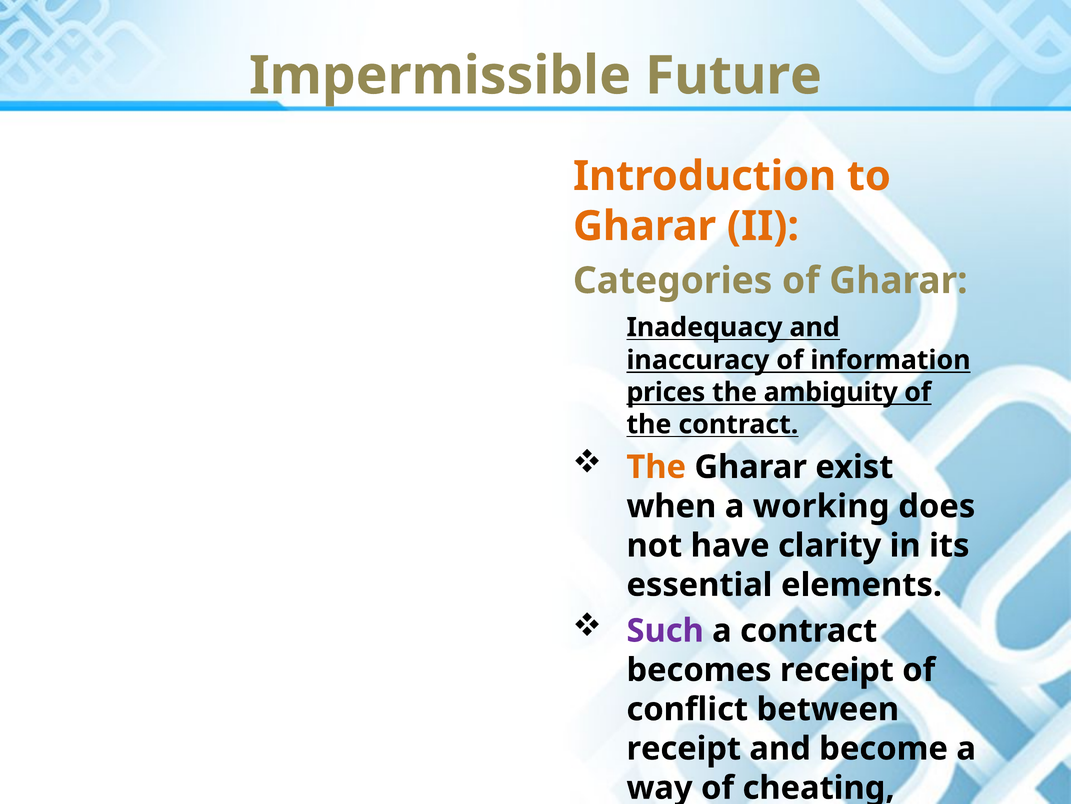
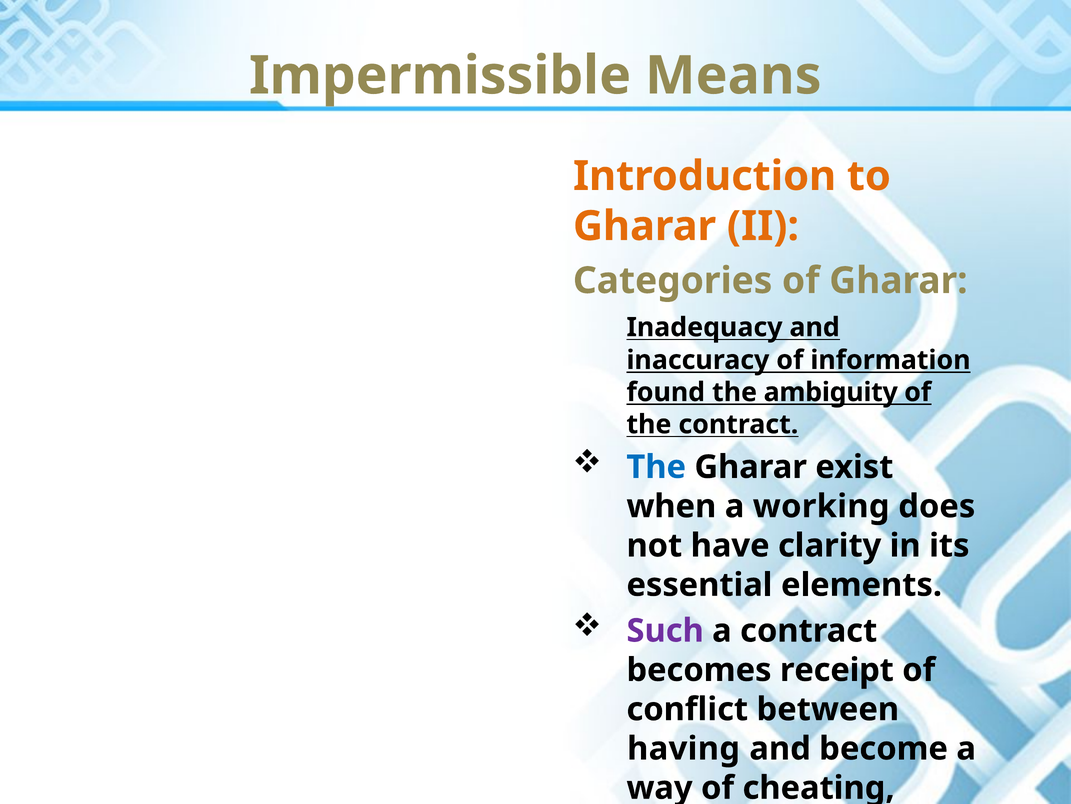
Future: Future -> Means (733, 76)
prices: prices -> found (666, 392)
The colour: orange -> blue (656, 467)
receipt: receipt -> having (684, 748)
